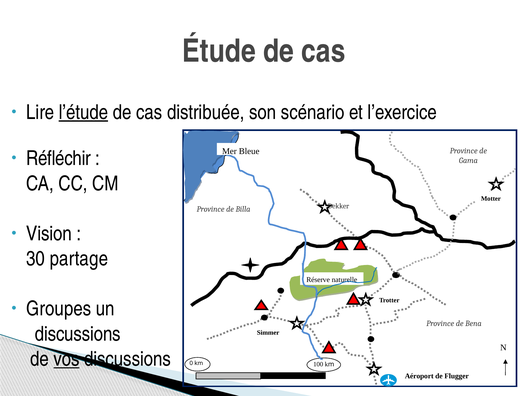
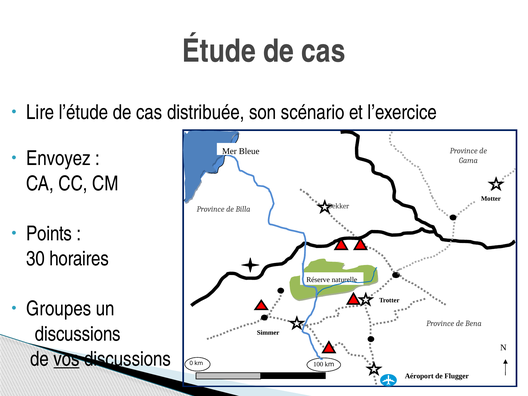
l’étude underline: present -> none (83, 112)
Réfléchir: Réfléchir -> Envoyez (58, 159)
Vision: Vision -> Points (49, 234)
partage: partage -> horaires (79, 259)
